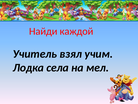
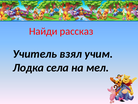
каждой: каждой -> рассказ (77, 31)
